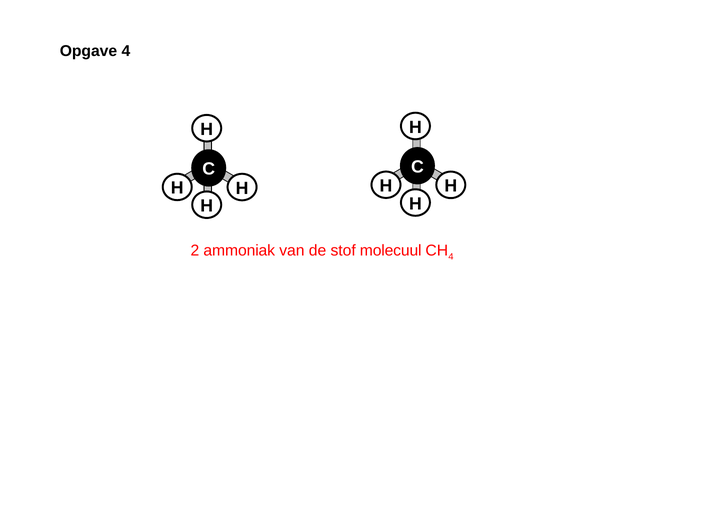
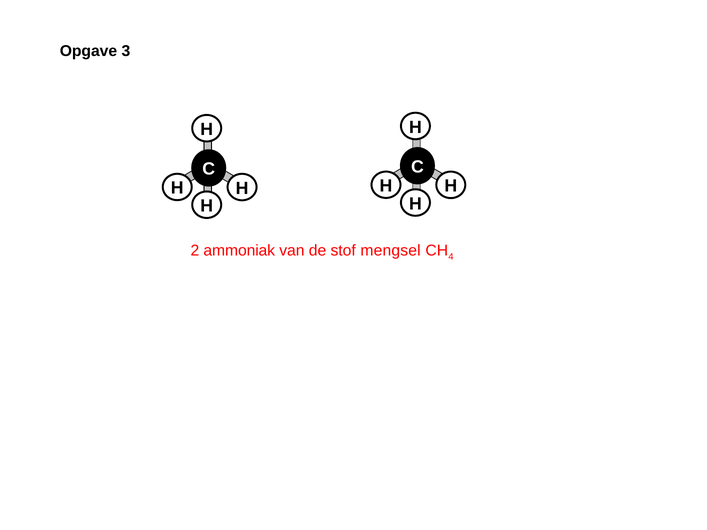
Opgave 4: 4 -> 3 (126, 51)
molecuul: molecuul -> mengsel (391, 251)
